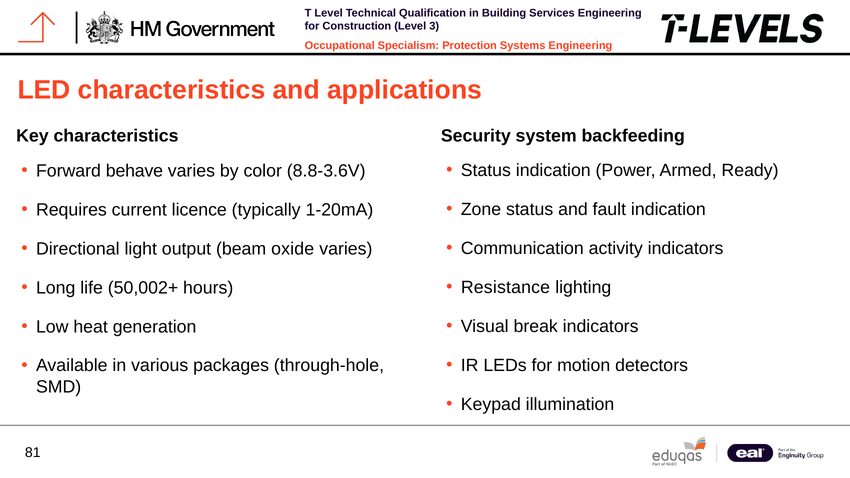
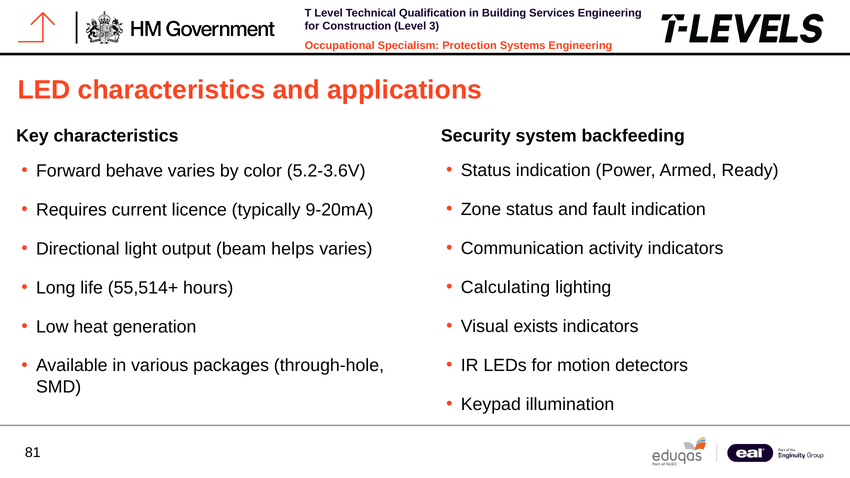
8.8-3.6V: 8.8-3.6V -> 5.2-3.6V (326, 171)
1-20mA: 1-20mA -> 9-20mA (339, 210)
oxide: oxide -> helps (293, 249)
Resistance: Resistance -> Calculating (505, 287)
50,002+: 50,002+ -> 55,514+ (143, 288)
break: break -> exists (536, 326)
